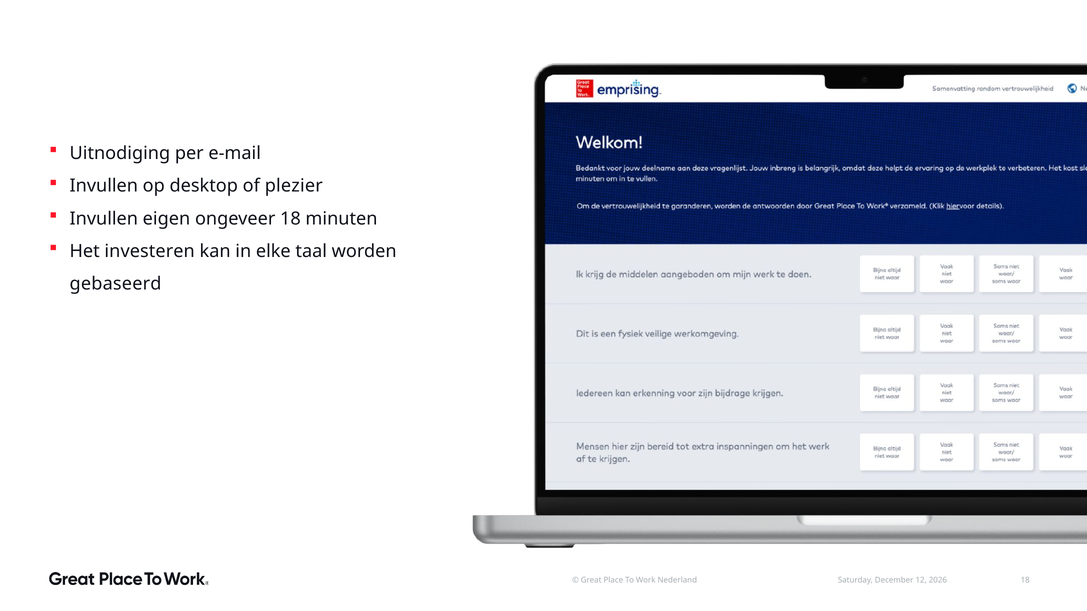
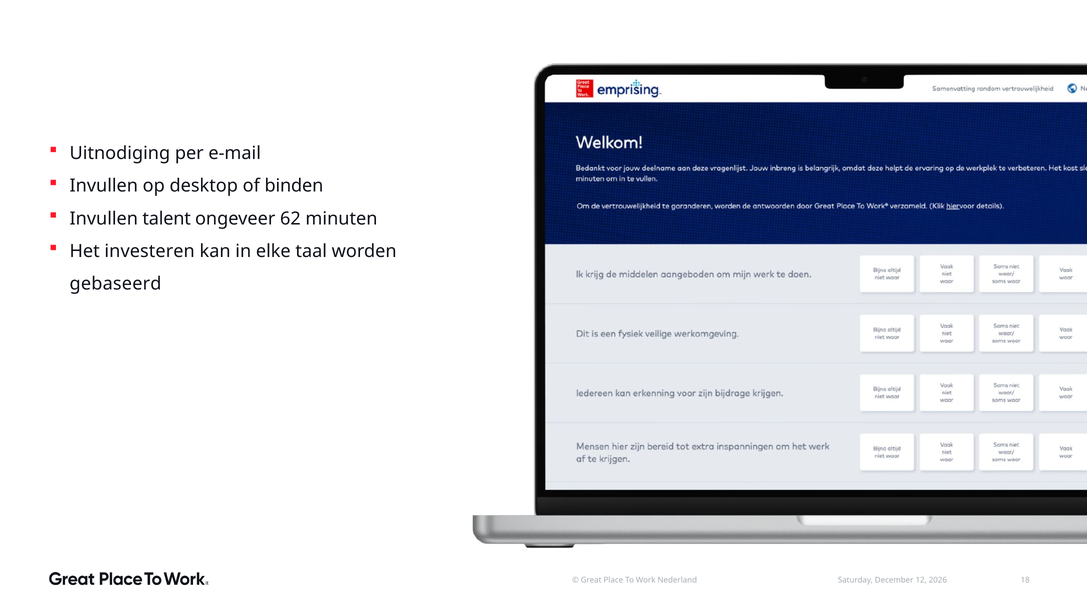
plezier: plezier -> binden (294, 186)
eigen: eigen -> talent (167, 219)
ongeveer 18: 18 -> 62 (290, 219)
